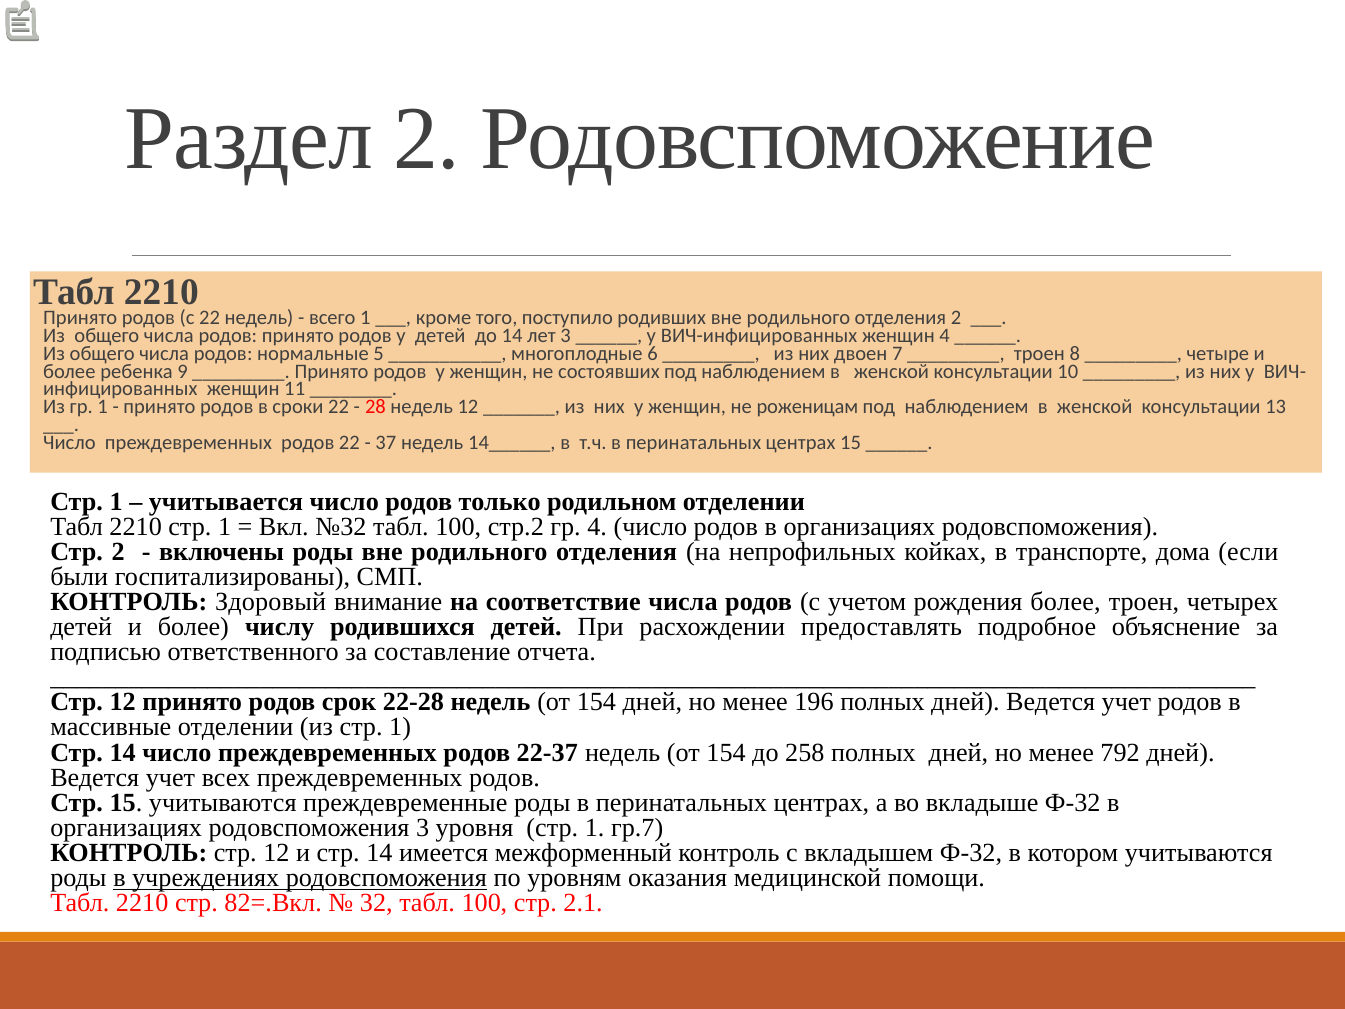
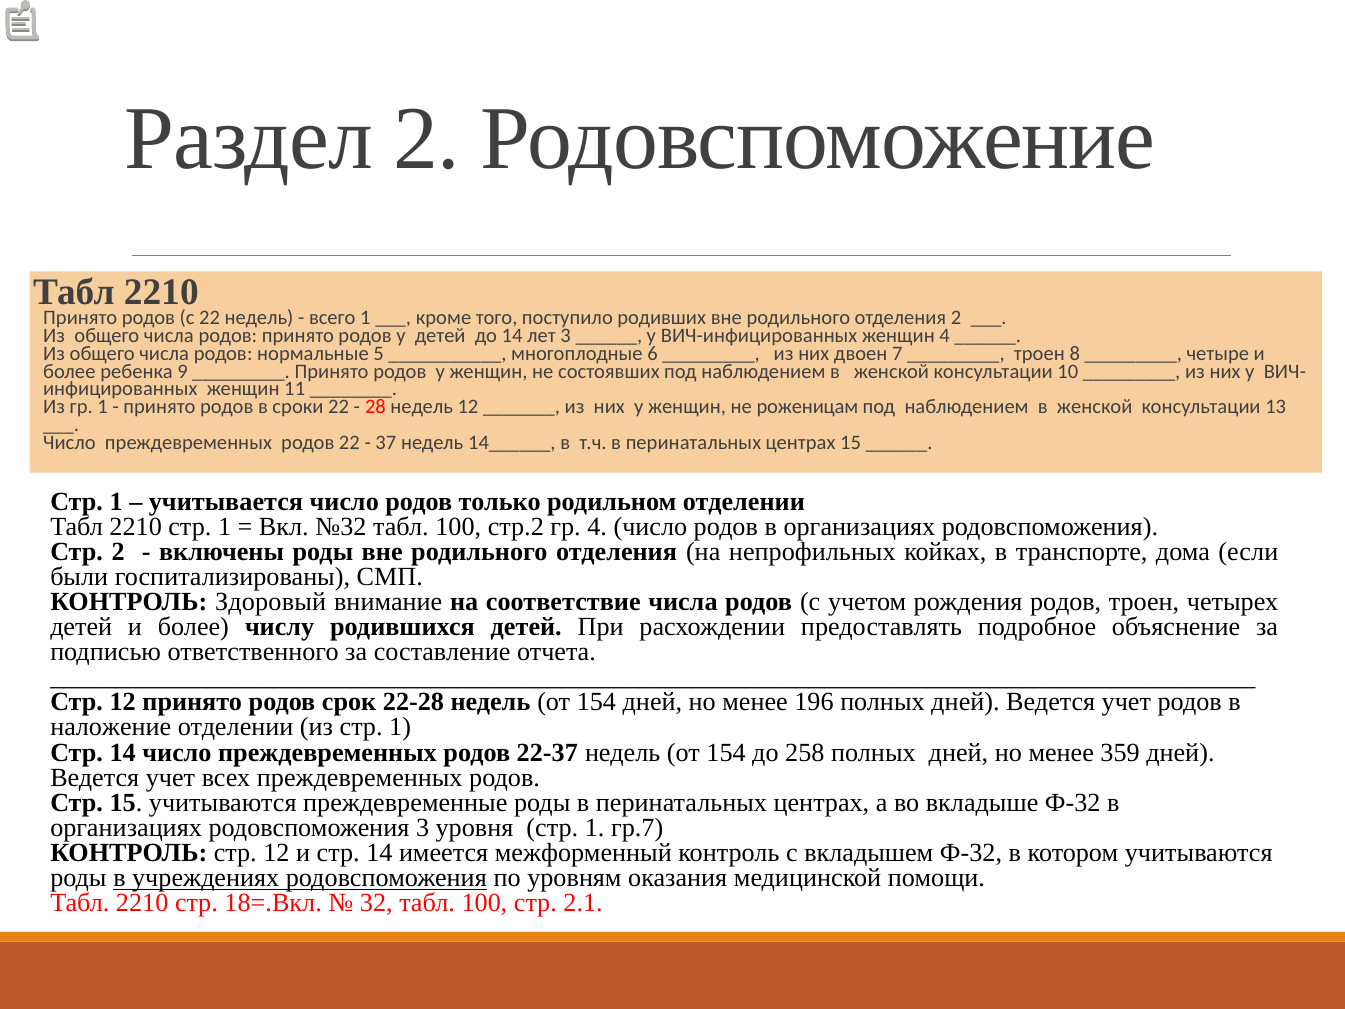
рождения более: более -> родов (1066, 602)
массивные: массивные -> наложение (111, 727)
792: 792 -> 359 (1120, 752)
82=.Вкл: 82=.Вкл -> 18=.Вкл (273, 903)
